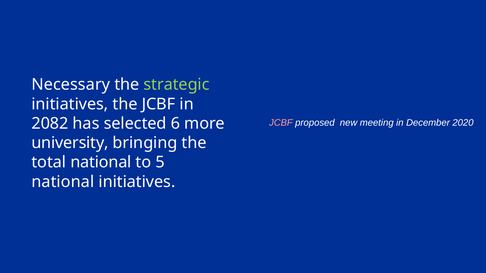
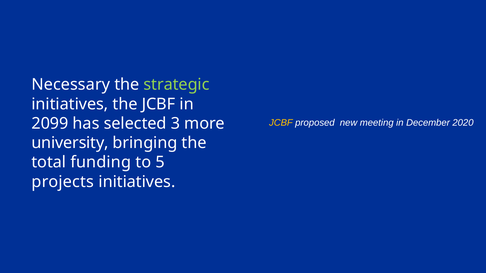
JCBF colour: pink -> yellow (281, 123)
2082: 2082 -> 2099 (50, 124)
6: 6 -> 3 (175, 124)
total national: national -> funding (101, 163)
national: national -> projects (63, 182)
